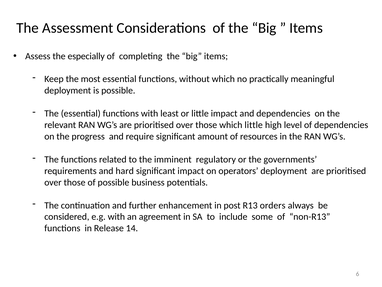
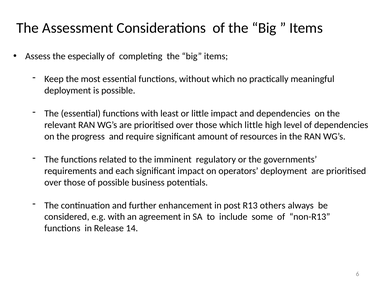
hard: hard -> each (125, 171)
orders: orders -> others (273, 205)
